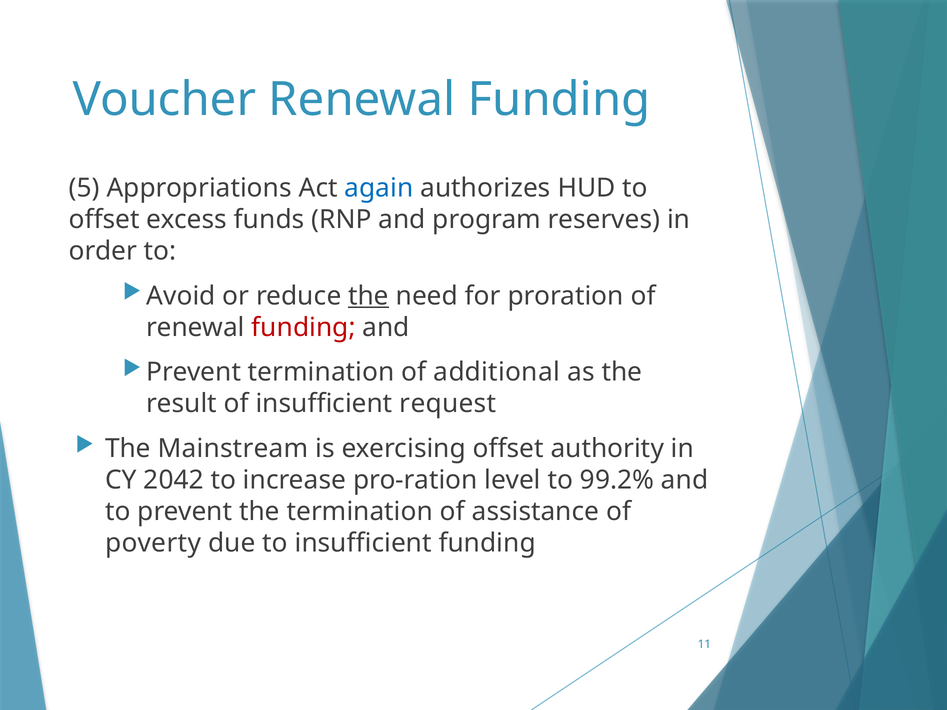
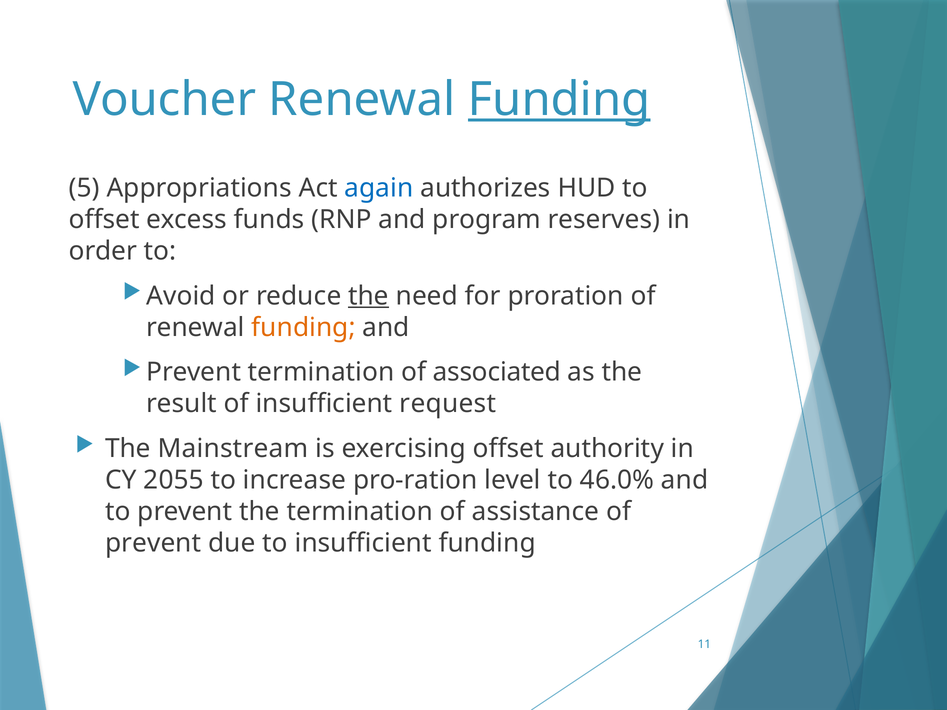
Funding underline: none -> present (559, 100)
funding colour: red -> orange (303, 328)
additional: additional -> associated (497, 372)
2042: 2042 -> 2055 (174, 480)
99.2%: 99.2% -> 46.0% (617, 480)
poverty: poverty -> prevent (153, 543)
